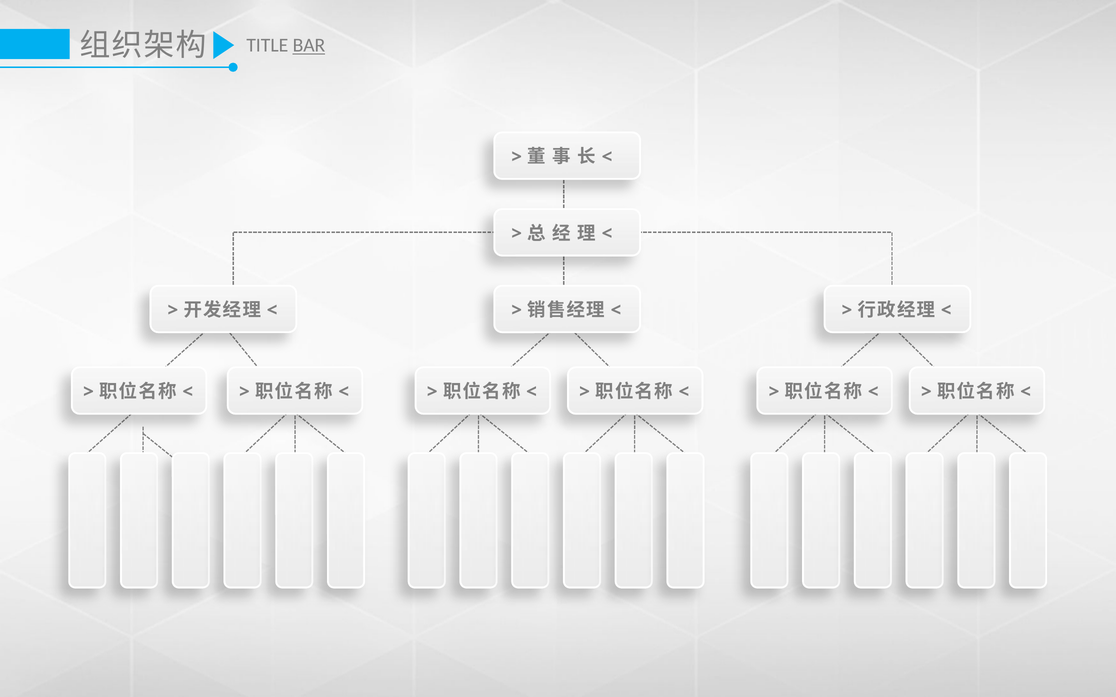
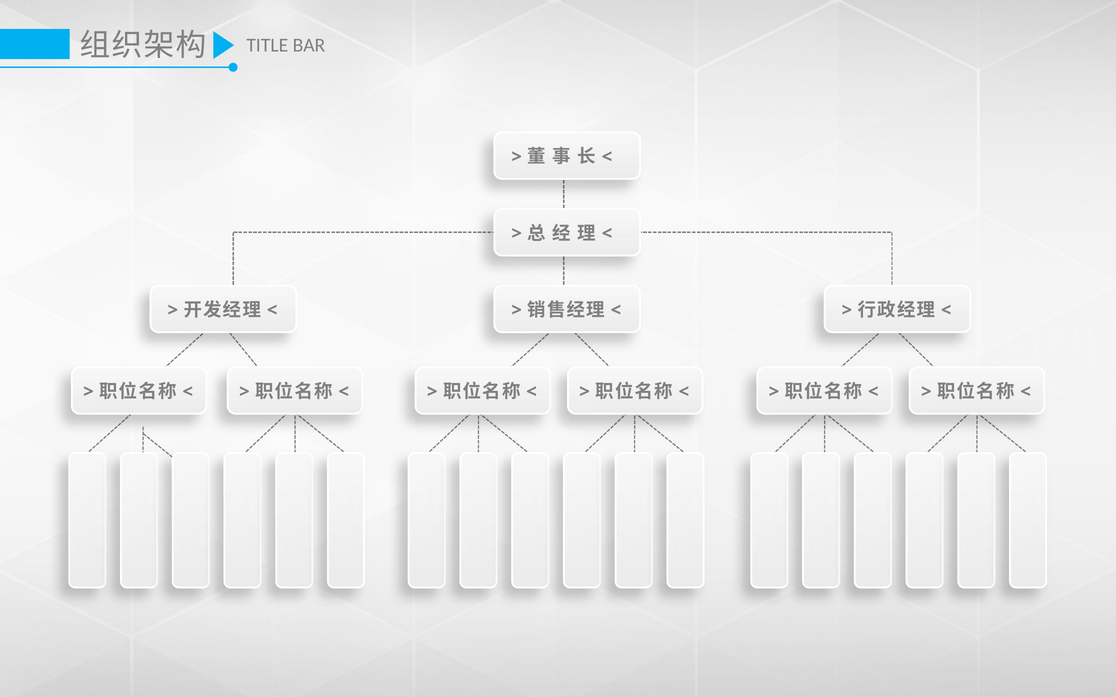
BAR underline: present -> none (309, 45)
